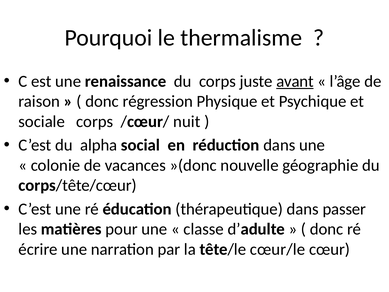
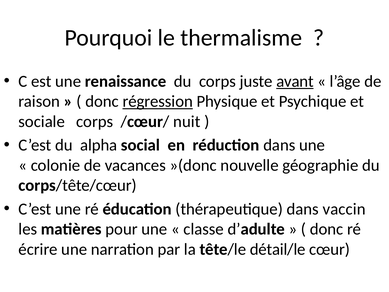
régression underline: none -> present (158, 101)
passer: passer -> vaccin (344, 209)
cœur/le: cœur/le -> détail/le (278, 249)
